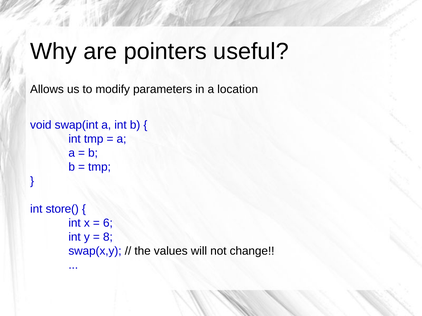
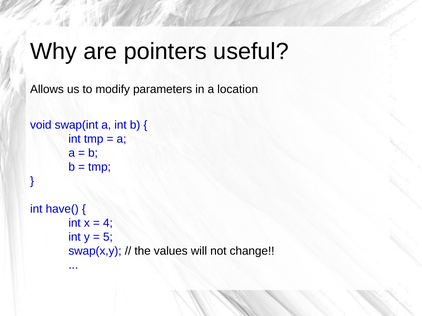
store(: store( -> have( (62, 209)
6: 6 -> 4 (108, 223)
8: 8 -> 5 (108, 237)
